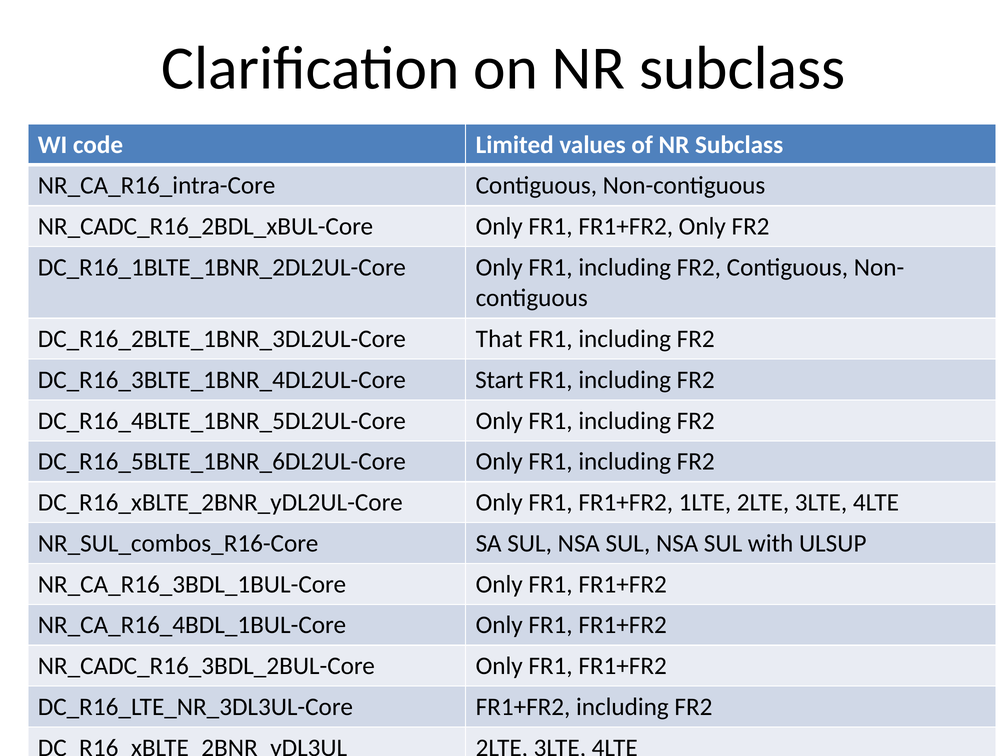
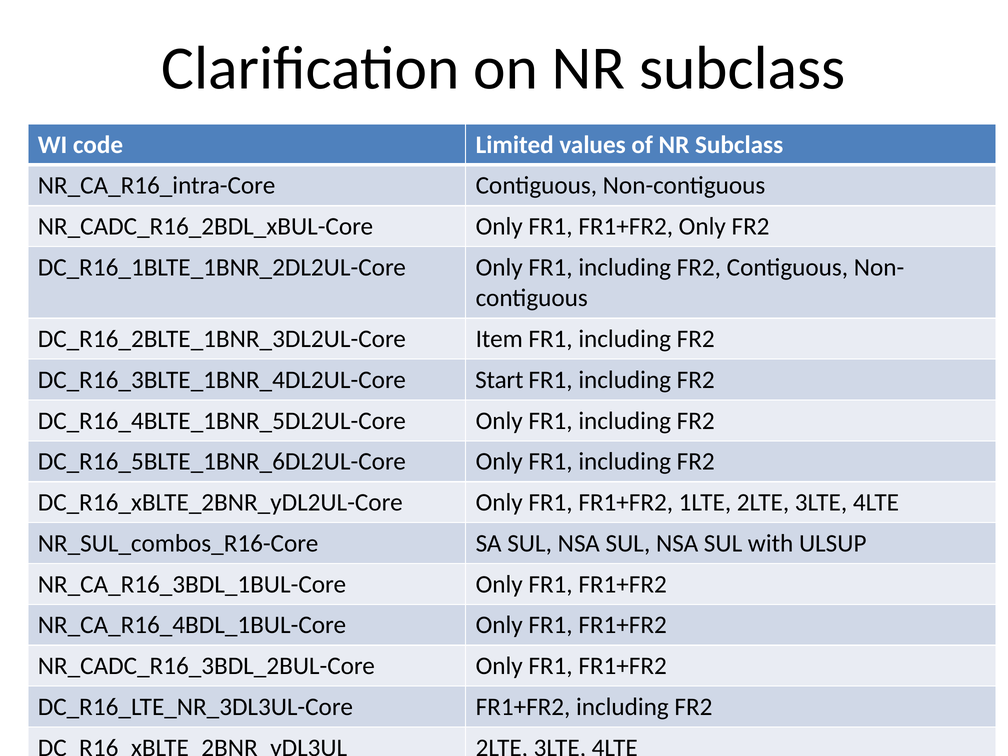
That: That -> Item (499, 339)
